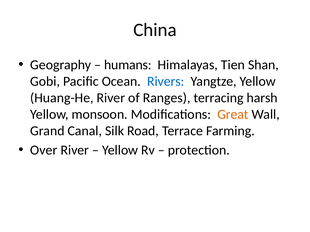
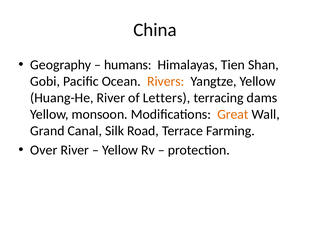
Rivers colour: blue -> orange (166, 82)
Ranges: Ranges -> Letters (167, 98)
harsh: harsh -> dams (262, 98)
